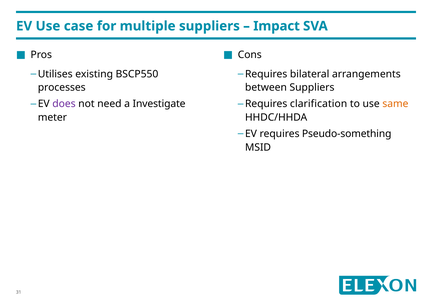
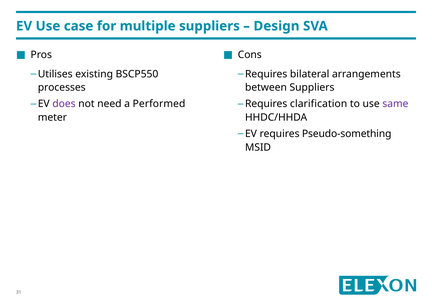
Impact: Impact -> Design (276, 26)
Investigate: Investigate -> Performed (159, 104)
same colour: orange -> purple (395, 104)
